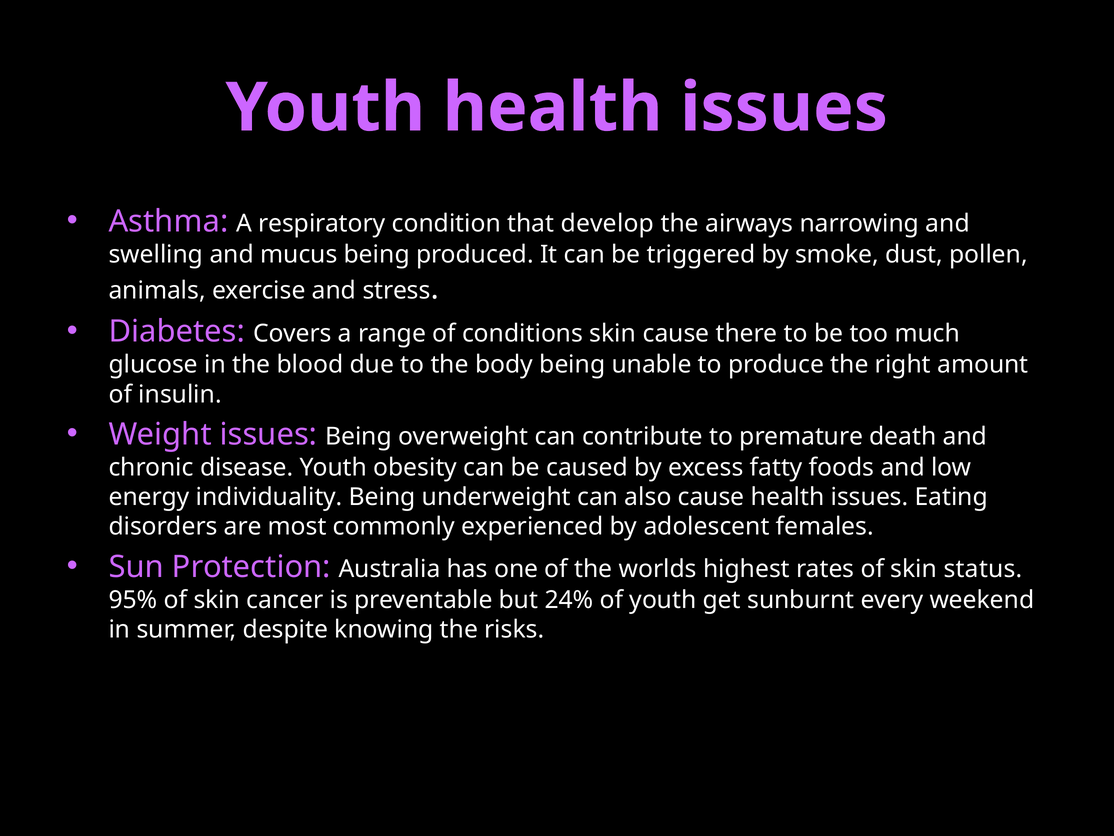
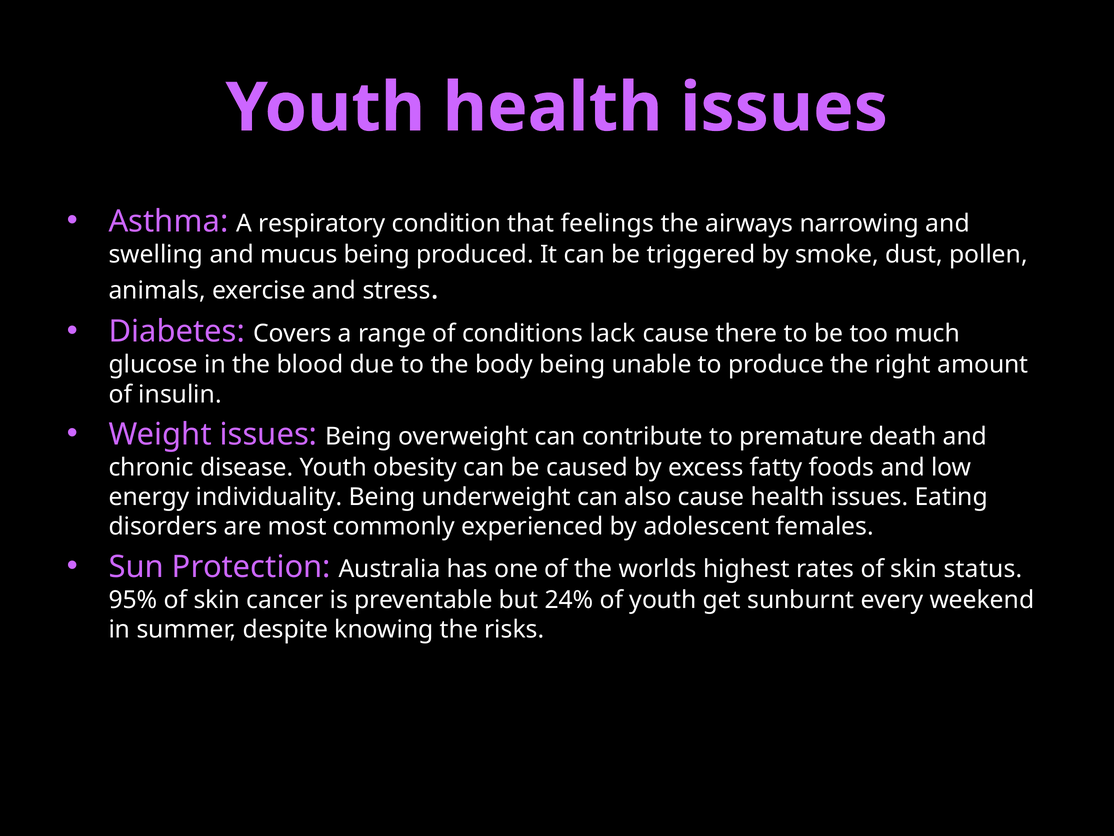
develop: develop -> feelings (607, 223)
conditions skin: skin -> lack (613, 333)
